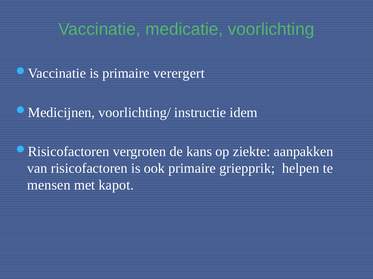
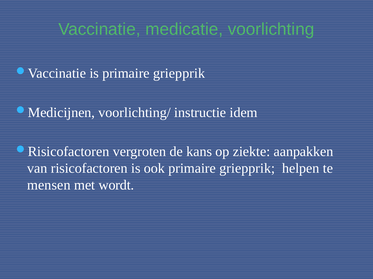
is primaire verergert: verergert -> griepprik (179, 74)
kapot: kapot -> wordt (116, 186)
